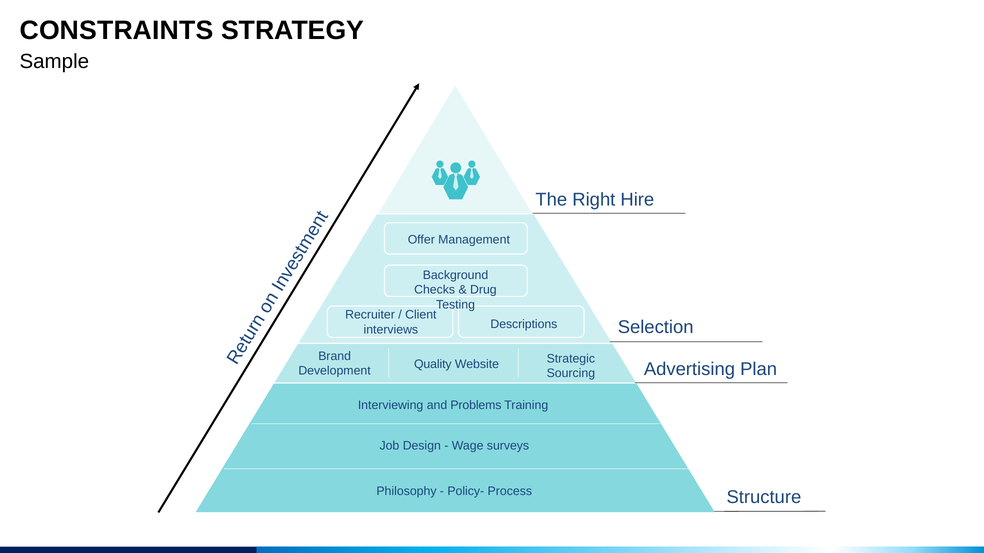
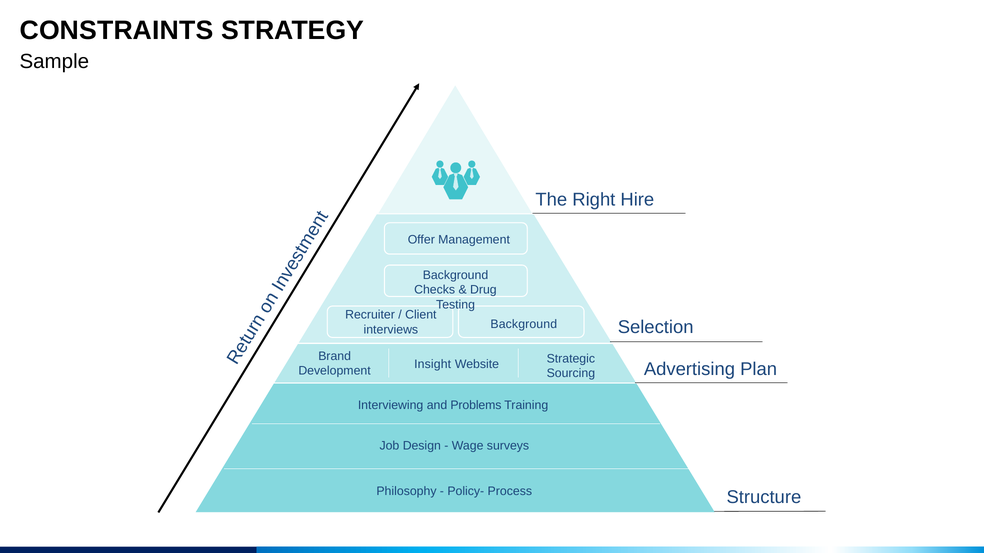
interviews Descriptions: Descriptions -> Background (524, 324)
Quality: Quality -> Insight (433, 364)
